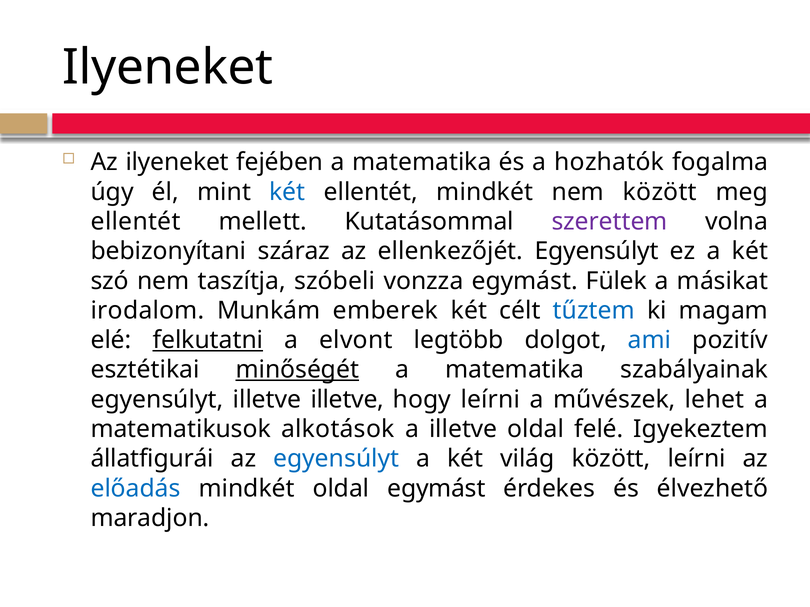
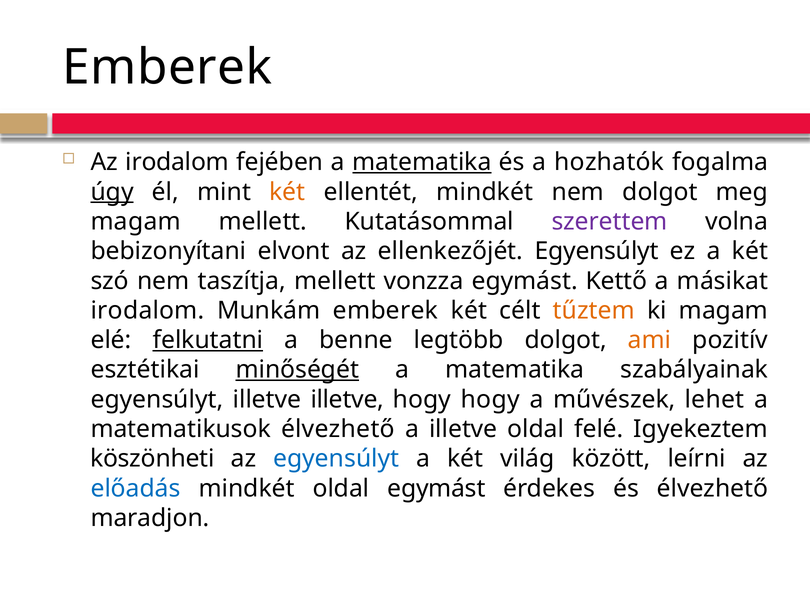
Ilyeneket: Ilyeneket -> Emberek (167, 68)
Az ilyeneket: ilyeneket -> irodalom (177, 162)
matematika underline: none -> present (422, 162)
úgy underline: none -> present (112, 192)
két colour: blue -> orange (287, 192)
nem között: között -> dolgot (660, 192)
ellentét: ellentét -> magam (136, 222)
száraz: száraz -> elvont (294, 251)
taszítja szóbeli: szóbeli -> mellett (335, 281)
Fülek: Fülek -> Kettő (616, 281)
tűztem colour: blue -> orange (594, 311)
elvont: elvont -> benne (356, 340)
ami colour: blue -> orange (650, 340)
hogy leírni: leírni -> hogy (490, 400)
matematikusok alkotások: alkotások -> élvezhető (338, 430)
állatfigurái: állatfigurái -> köszönheti (152, 459)
